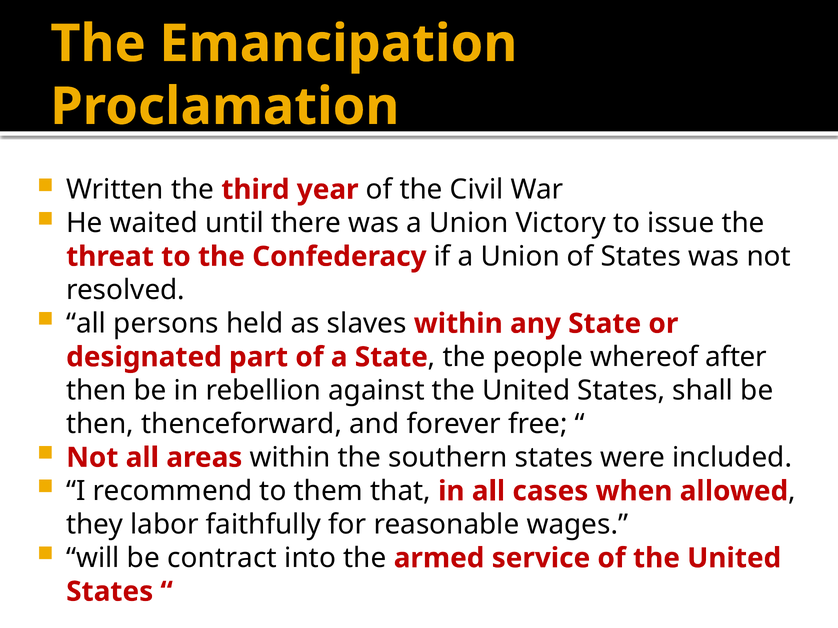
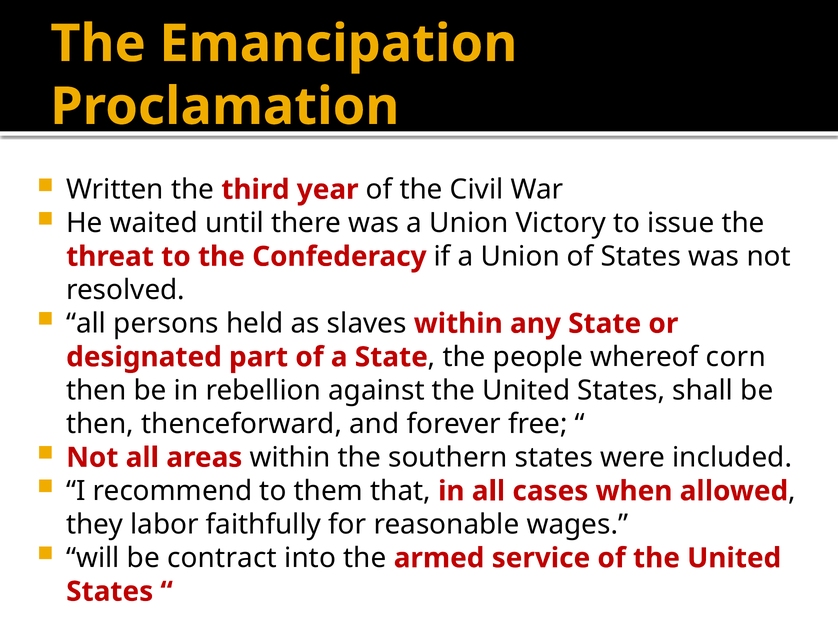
after: after -> corn (736, 357)
